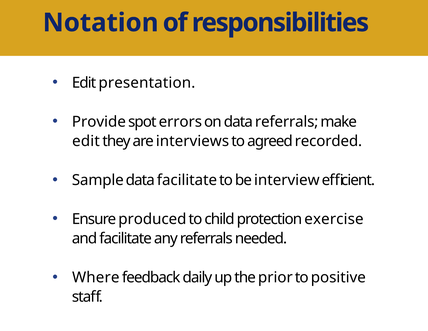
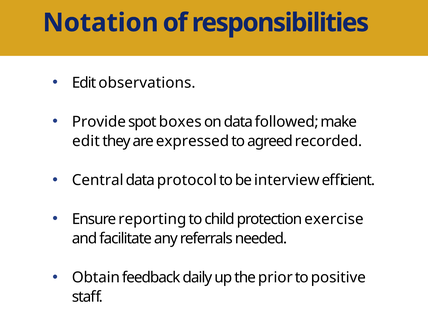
Edit presentation: presentation -> observations (147, 83)
errors: errors -> boxes (180, 122)
data referrals: referrals -> followed (287, 122)
interviews: interviews -> expressed (192, 141)
Sample: Sample -> Central (98, 180)
data facilitate: facilitate -> protocol (187, 180)
produced: produced -> reporting (152, 219)
Where: Where -> Obtain (96, 277)
